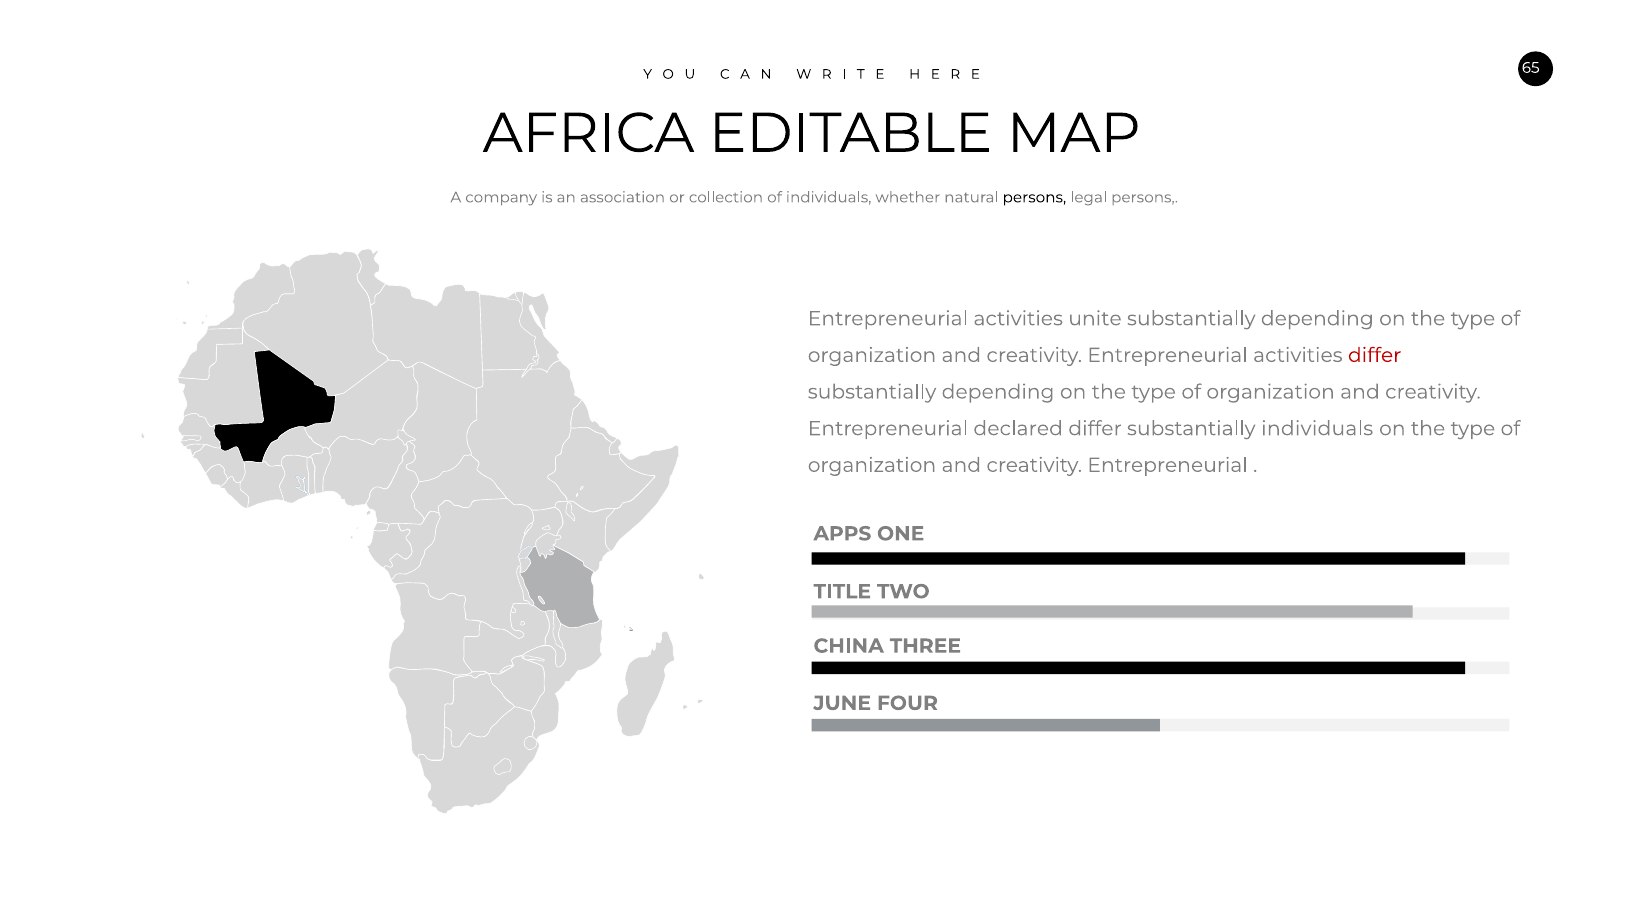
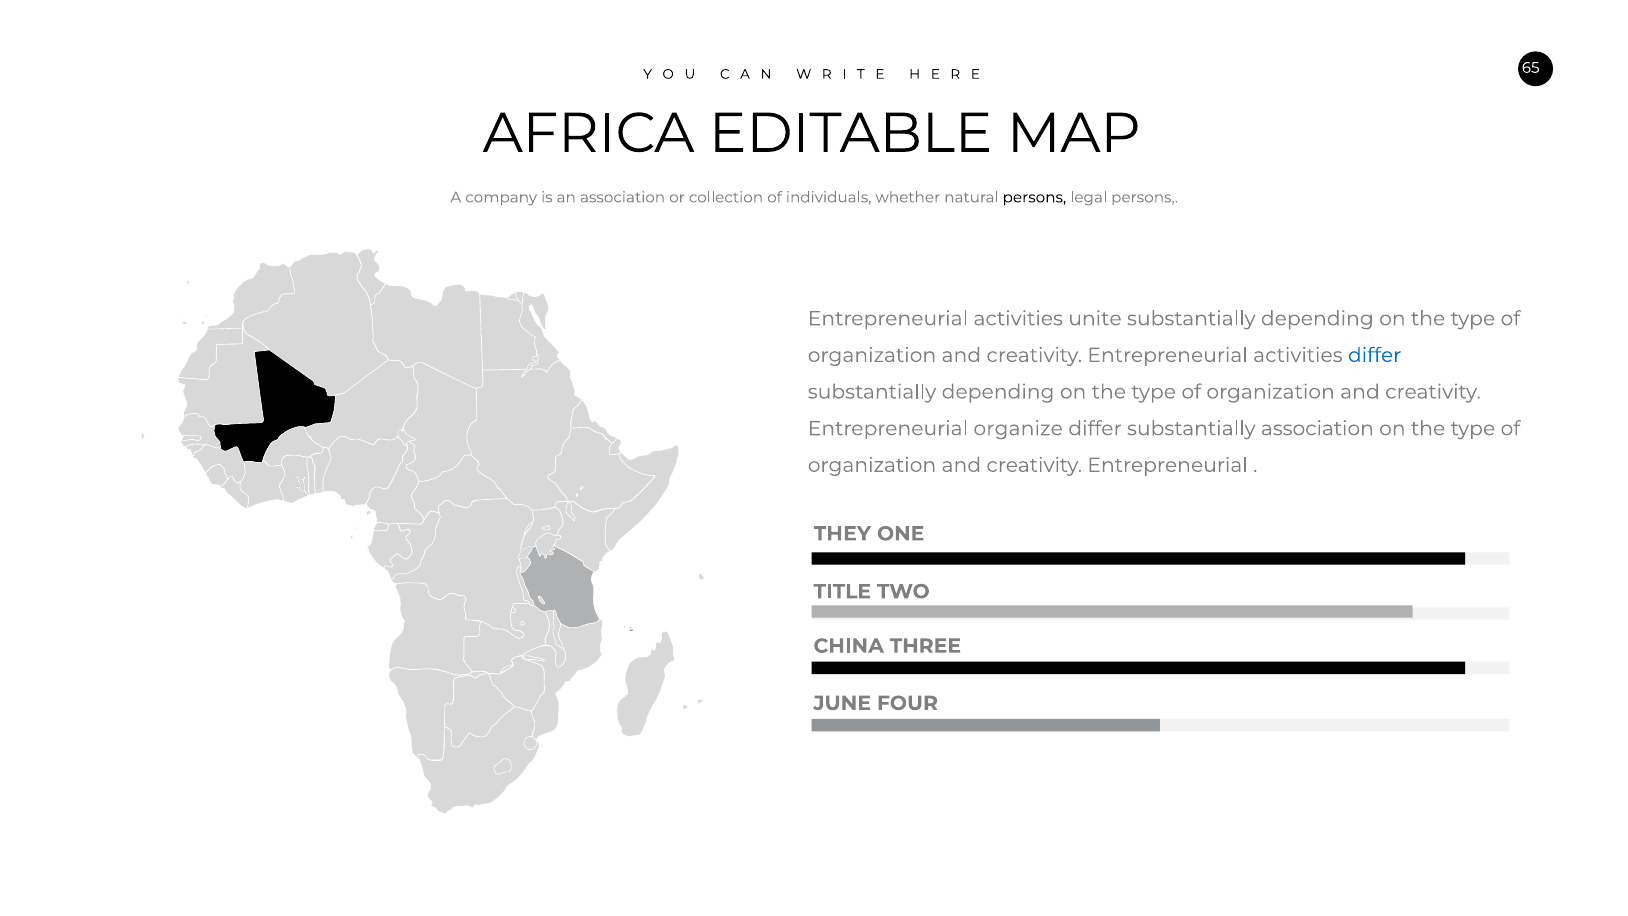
differ colour: red -> blue (1375, 355)
declared: declared -> organize (1018, 429)
substantially individuals: individuals -> association (1317, 429)
APPS: APPS -> THEY (842, 534)
